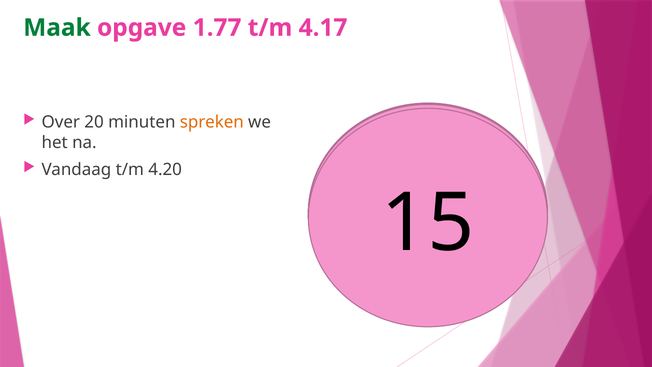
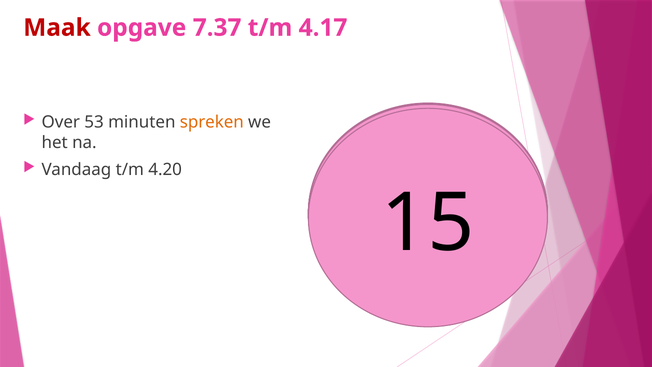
Maak colour: green -> red (57, 28)
1.77: 1.77 -> 7.37 (217, 28)
20: 20 -> 53 (94, 122)
